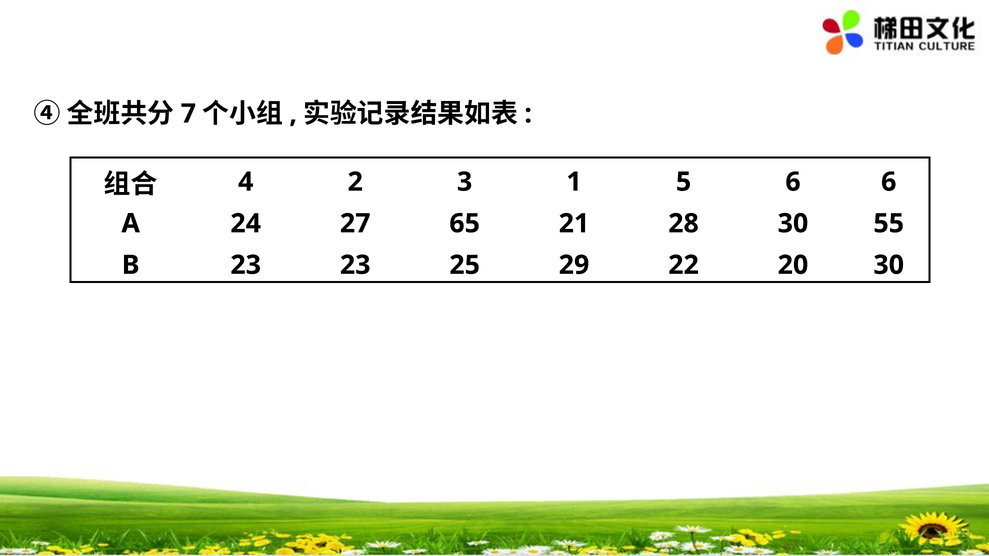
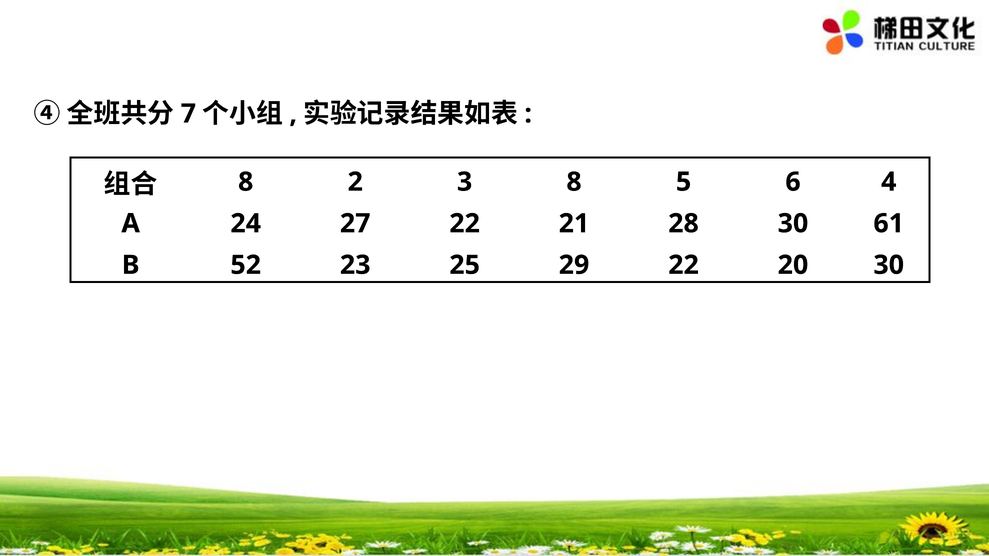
4: 4 -> 8 (246, 182)
3 1: 1 -> 8 (574, 182)
6 6: 6 -> 4 (889, 182)
27 65: 65 -> 22 (465, 224)
55: 55 -> 61 (889, 224)
B 23: 23 -> 52 (246, 265)
